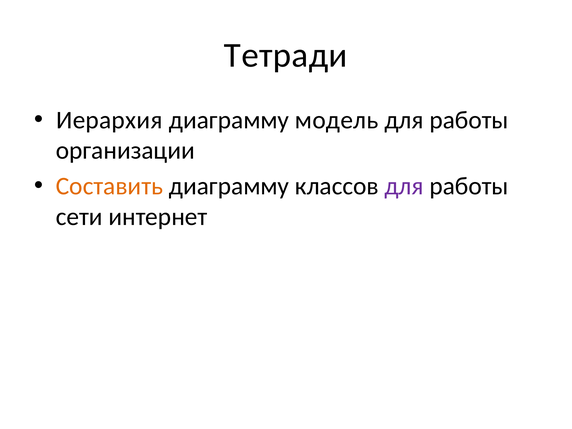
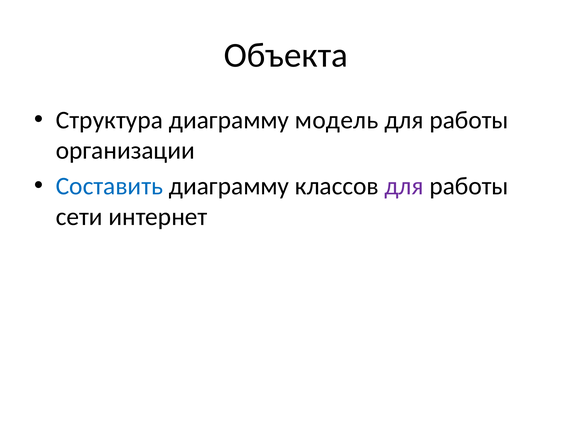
Тетради: Тетради -> Объекта (286, 55)
Иерархия: Иерархия -> Структура (109, 120)
Составить colour: orange -> blue (109, 186)
